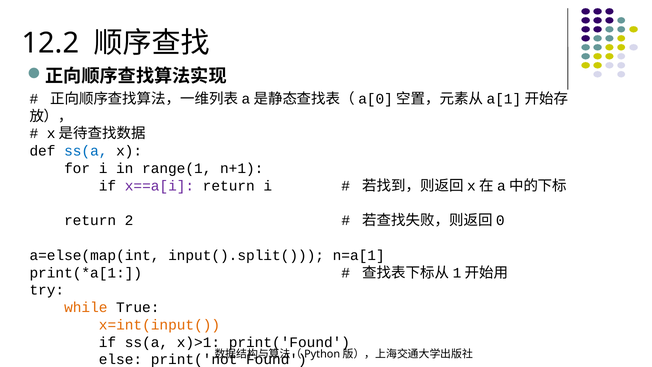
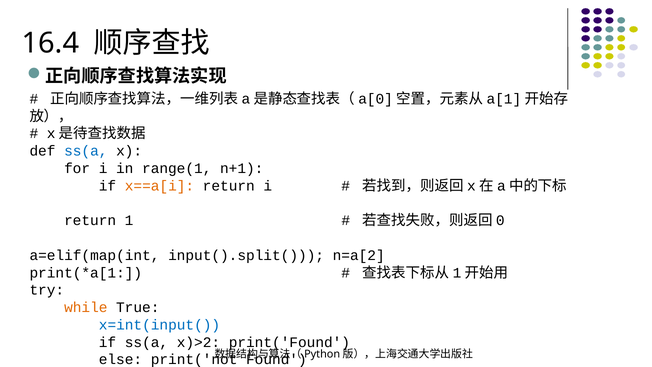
12.2: 12.2 -> 16.4 (50, 43)
x==a[i colour: purple -> orange (159, 186)
2: 2 -> 1 (129, 220)
a=else(map(int: a=else(map(int -> a=elif(map(int (95, 255)
n=a[1: n=a[1 -> n=a[2 (359, 255)
x=int(input( colour: orange -> blue (159, 325)
x)>1: x)>1 -> x)>2 (198, 342)
